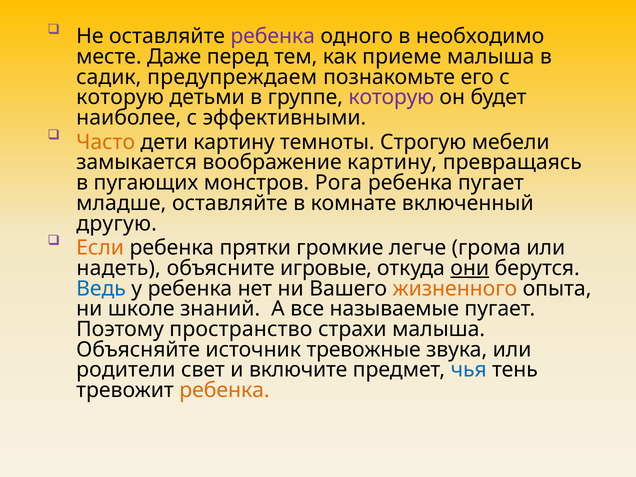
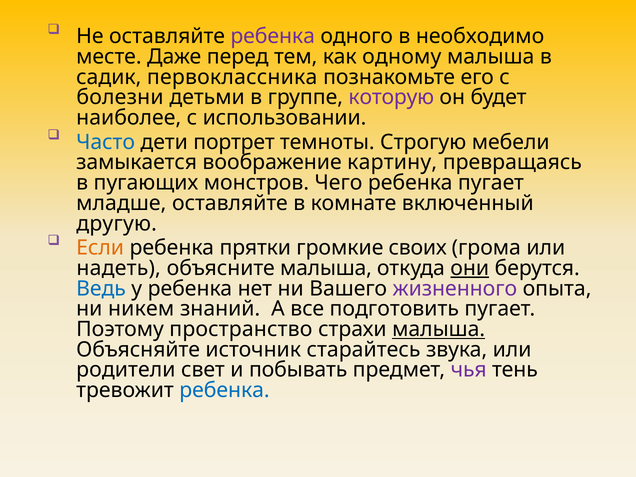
приеме: приеме -> одному (402, 57)
предупреждаем: предупреждаем -> первоклассника (232, 77)
которую: которую -> болезни (120, 97)
эффективными: эффективными -> использовании (284, 118)
Часто colour: orange -> blue (106, 142)
дети картину: картину -> портрет (234, 142)
Рога: Рога -> Чего (338, 183)
легче: легче -> своих (418, 248)
объясните игровые: игровые -> малыша (326, 268)
жизненного colour: orange -> purple (455, 289)
школе: школе -> никем (141, 309)
называемые: называемые -> подготовить (394, 309)
малыша underline: none -> present (439, 329)
тревожные: тревожные -> старайтесь (364, 350)
включите: включите -> побывать (298, 370)
чья colour: blue -> purple (469, 370)
ребенка colour: orange -> blue (225, 390)
